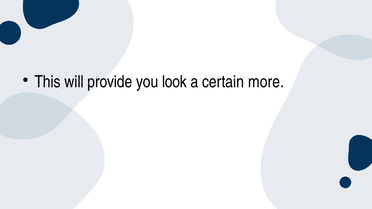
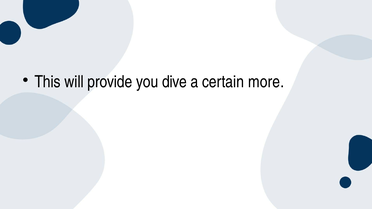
look: look -> dive (174, 82)
